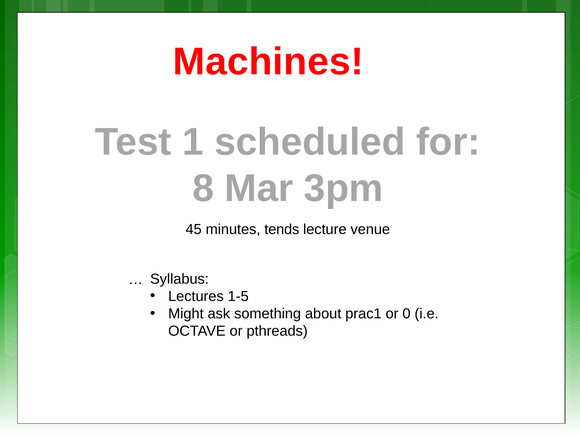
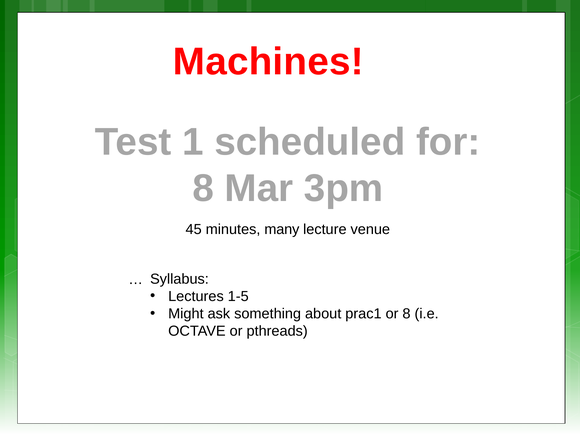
tends: tends -> many (282, 229)
or 0: 0 -> 8 (407, 314)
